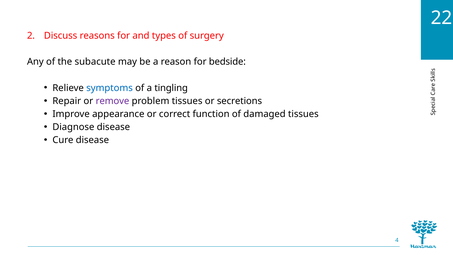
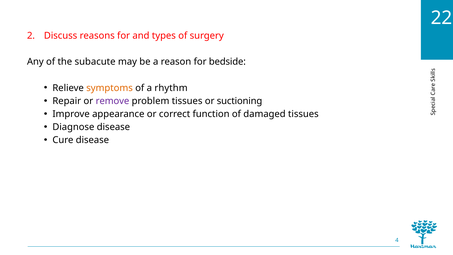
symptoms colour: blue -> orange (110, 88)
tingling: tingling -> rhythm (171, 88)
secretions: secretions -> suctioning (240, 101)
